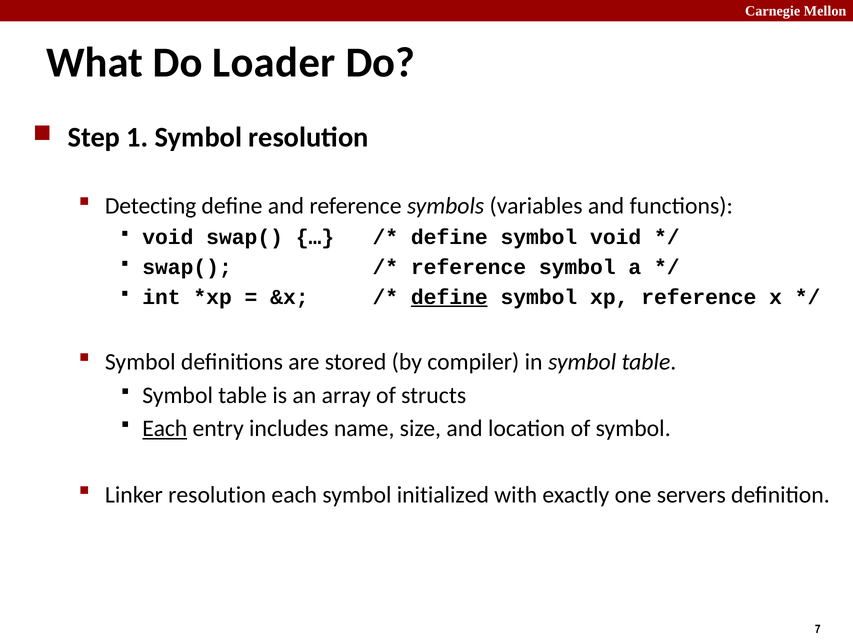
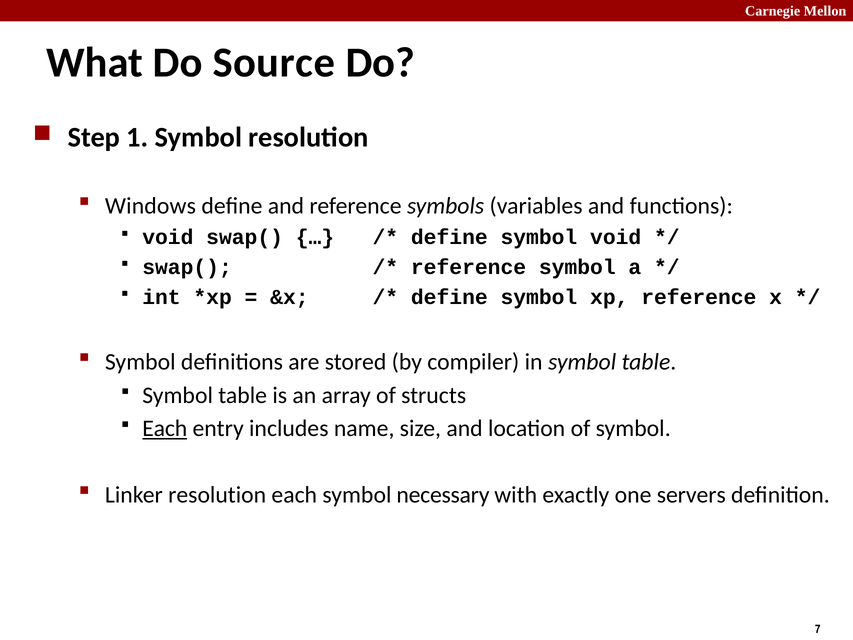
Loader: Loader -> Source (274, 62)
Detecting: Detecting -> Windows (150, 206)
define underline: present -> none (449, 297)
initialized: initialized -> necessary (443, 495)
